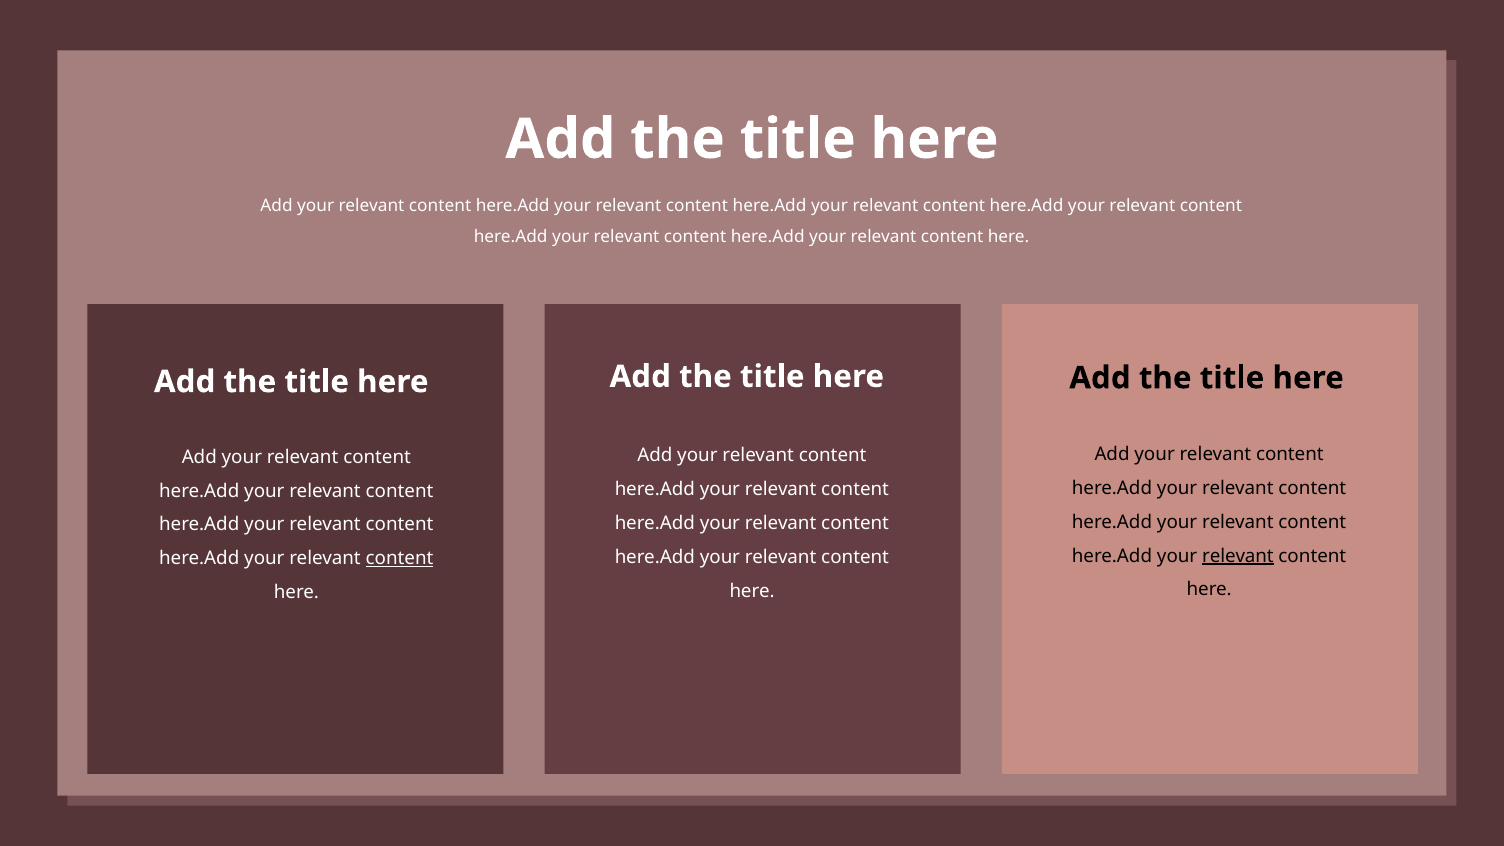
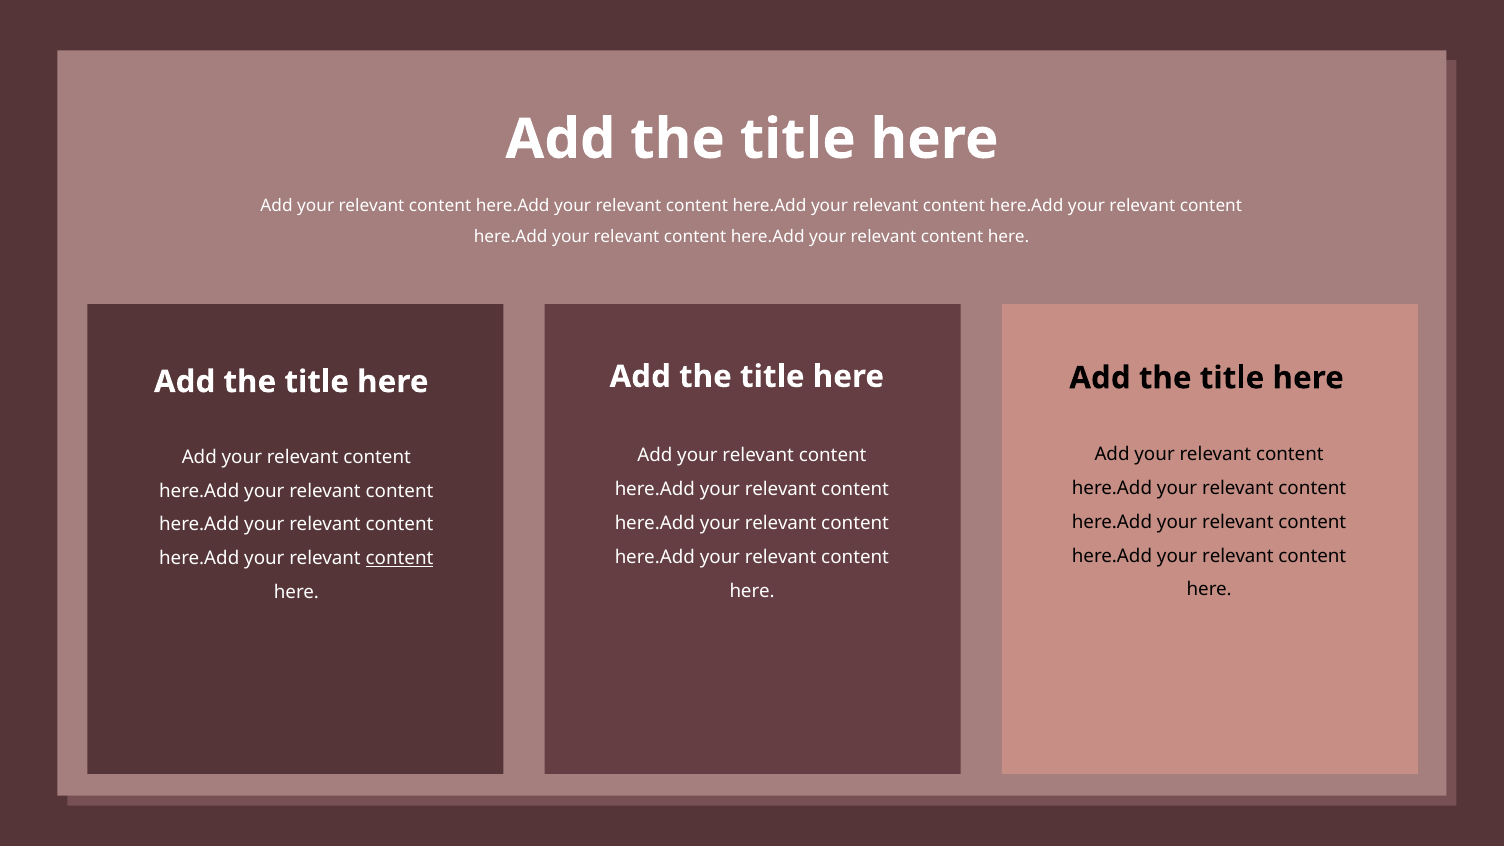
relevant underline: present -> none (1238, 556)
